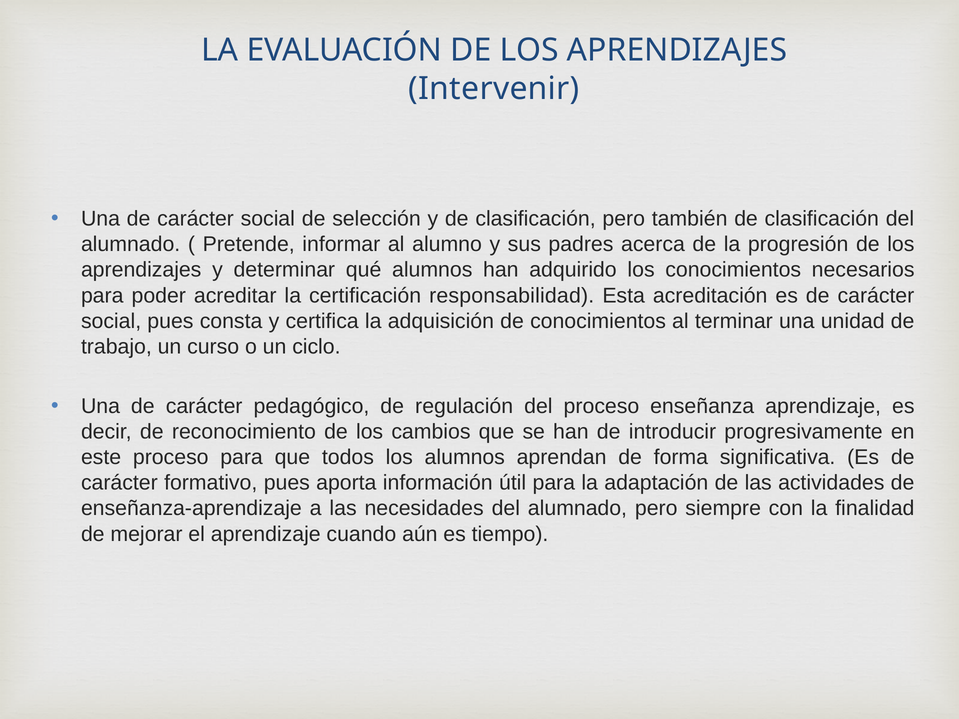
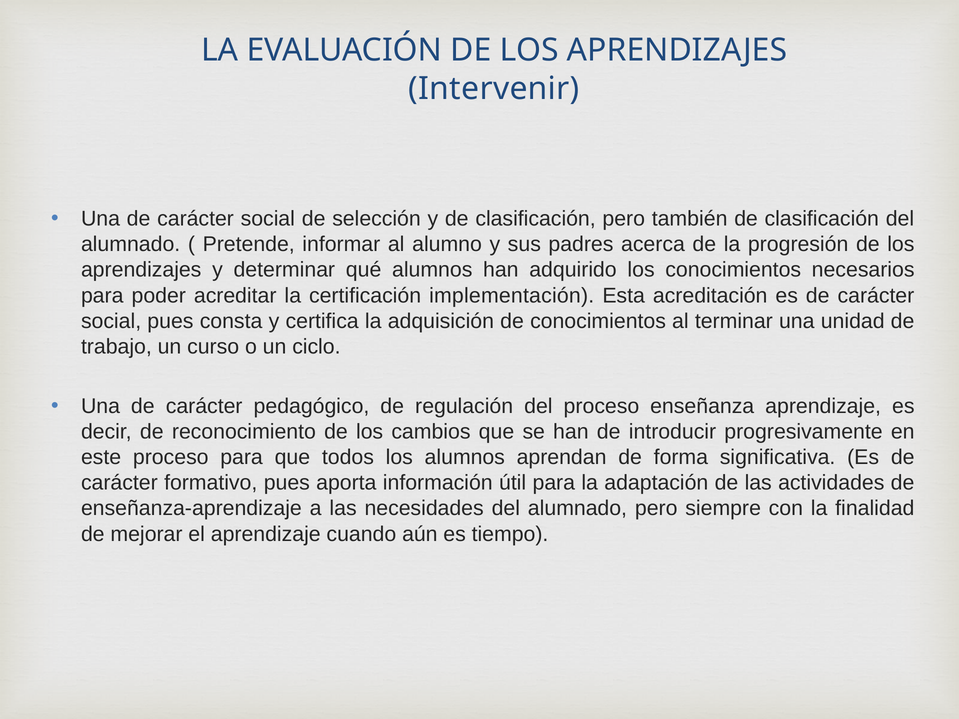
responsabilidad: responsabilidad -> implementación (512, 296)
